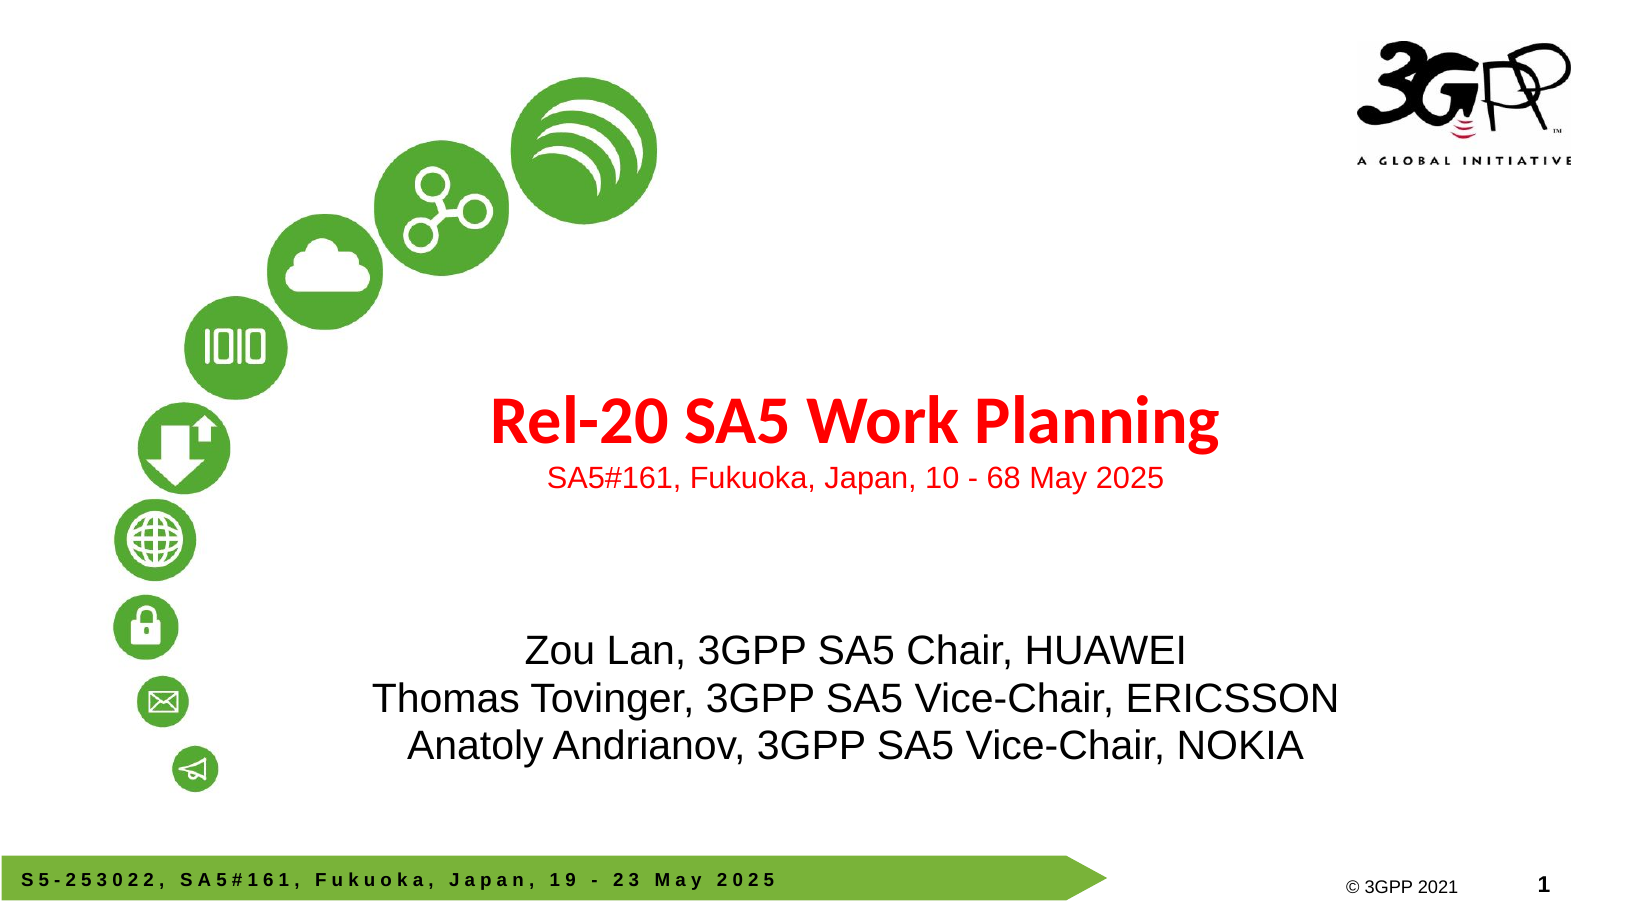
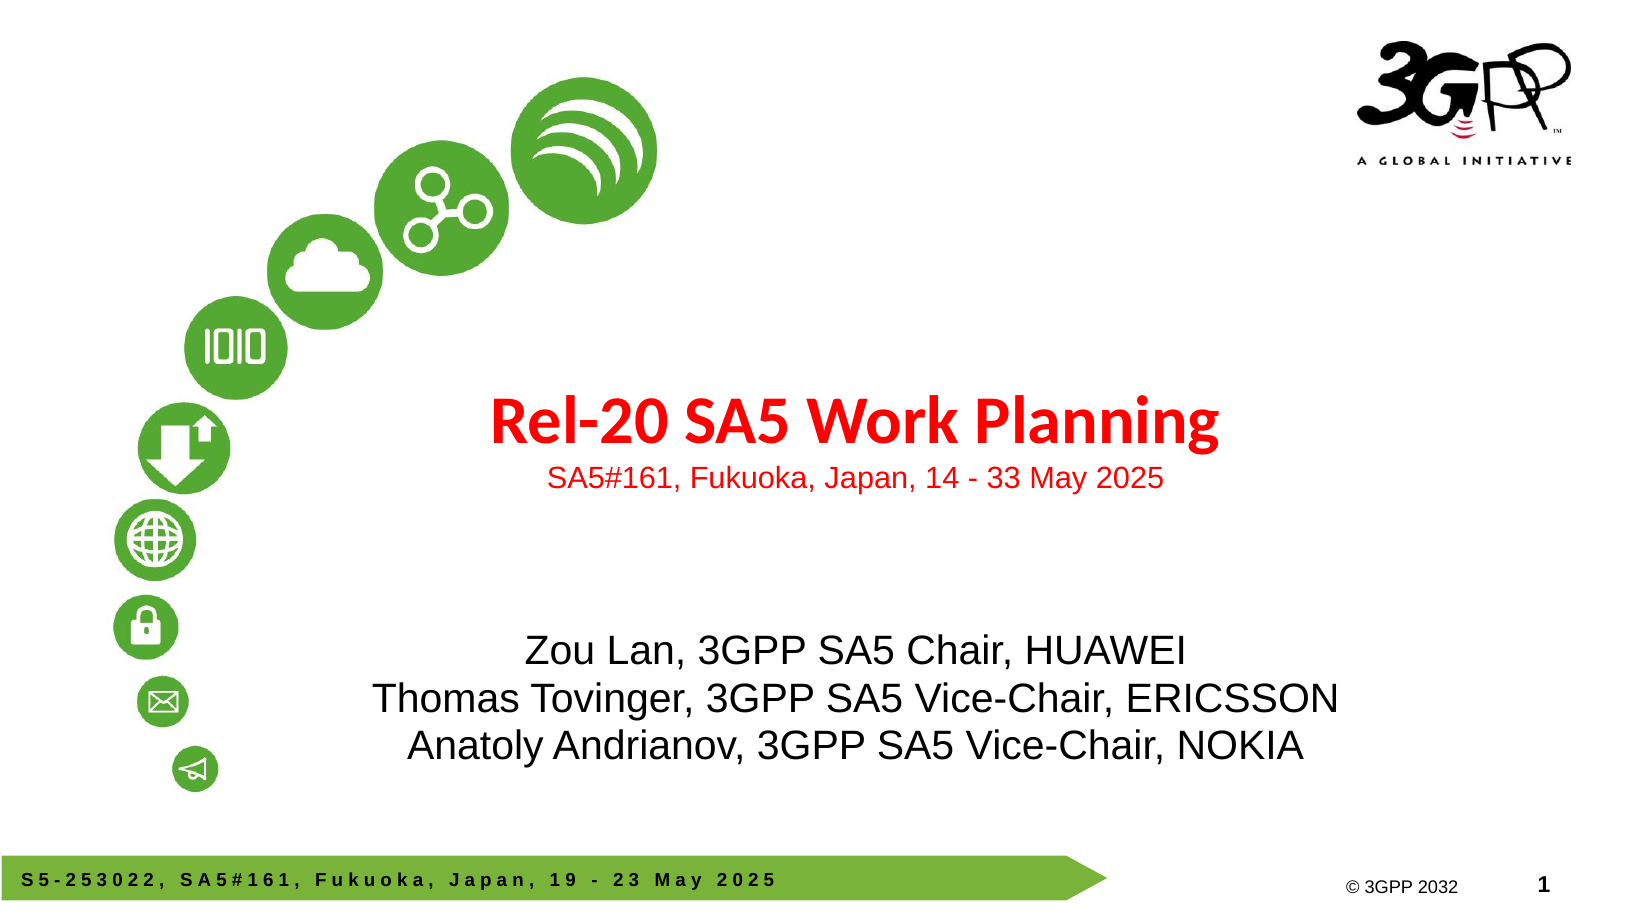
10: 10 -> 14 (942, 478)
68: 68 -> 33 (1004, 478)
2021: 2021 -> 2032 (1438, 887)
